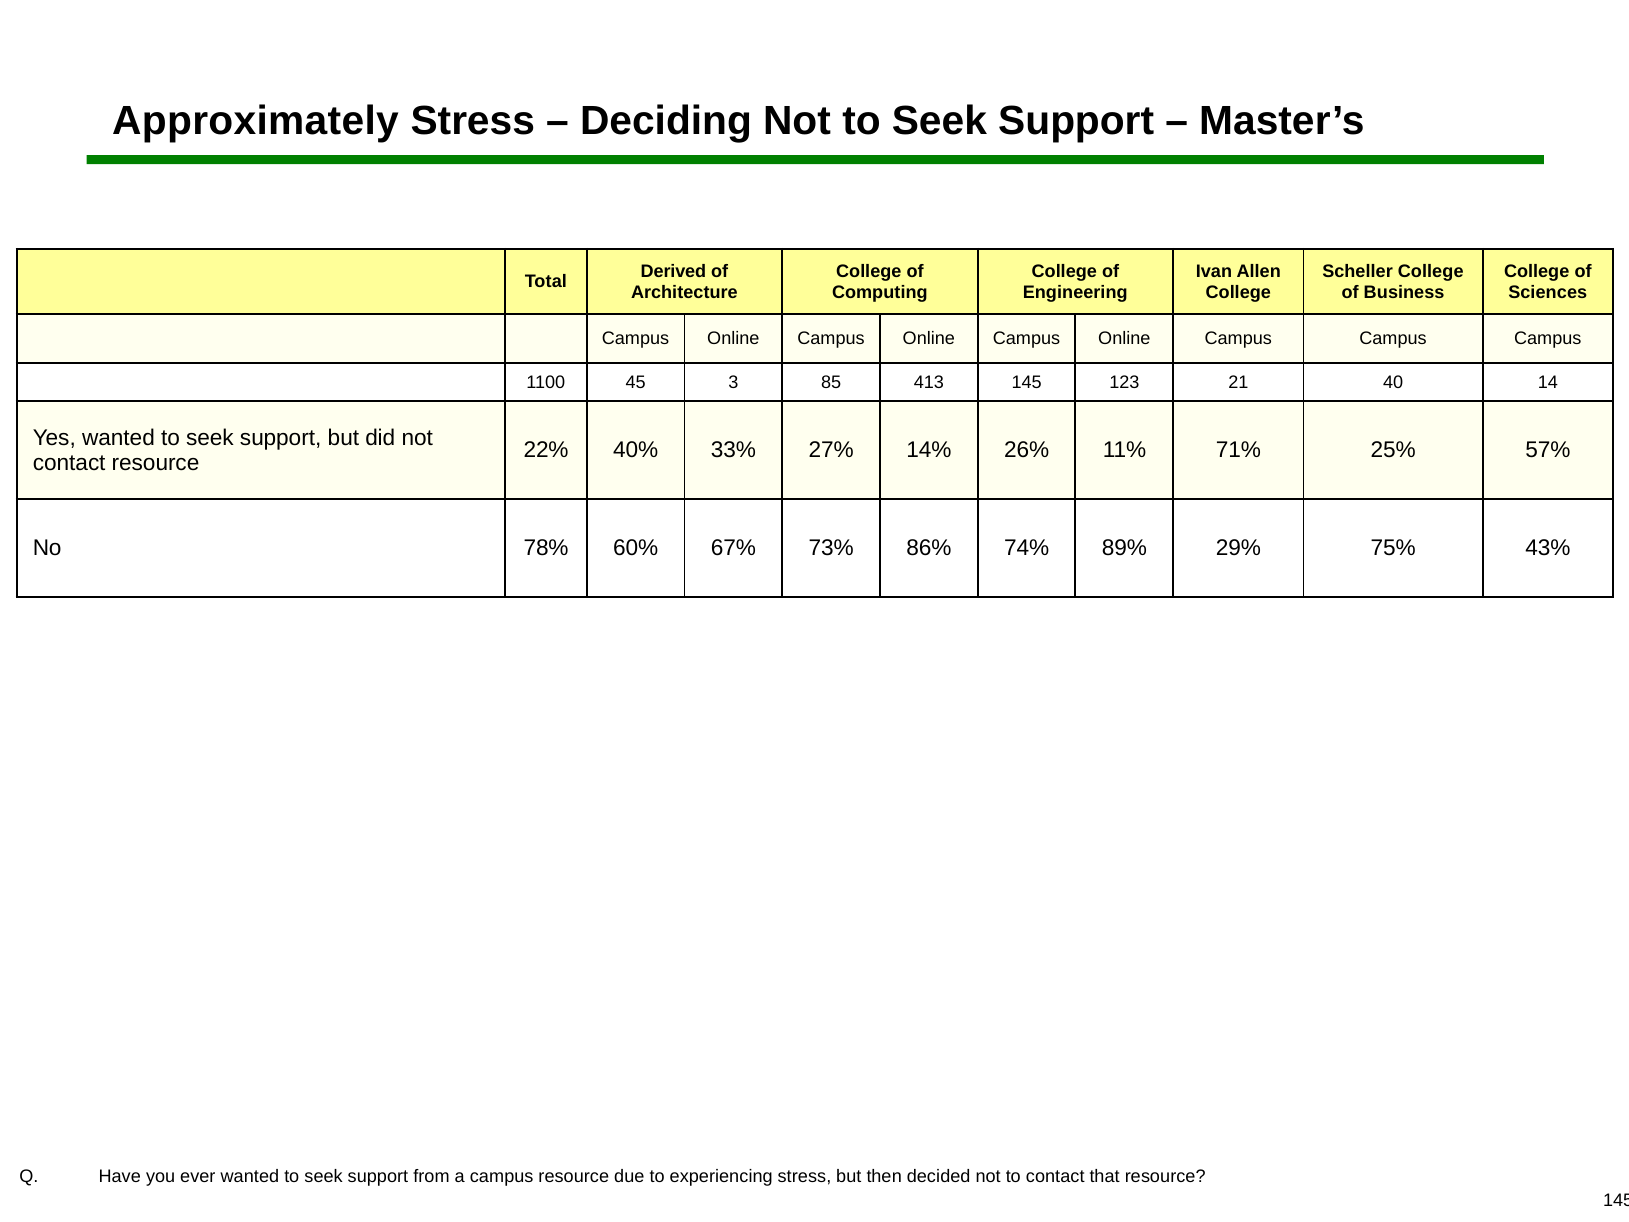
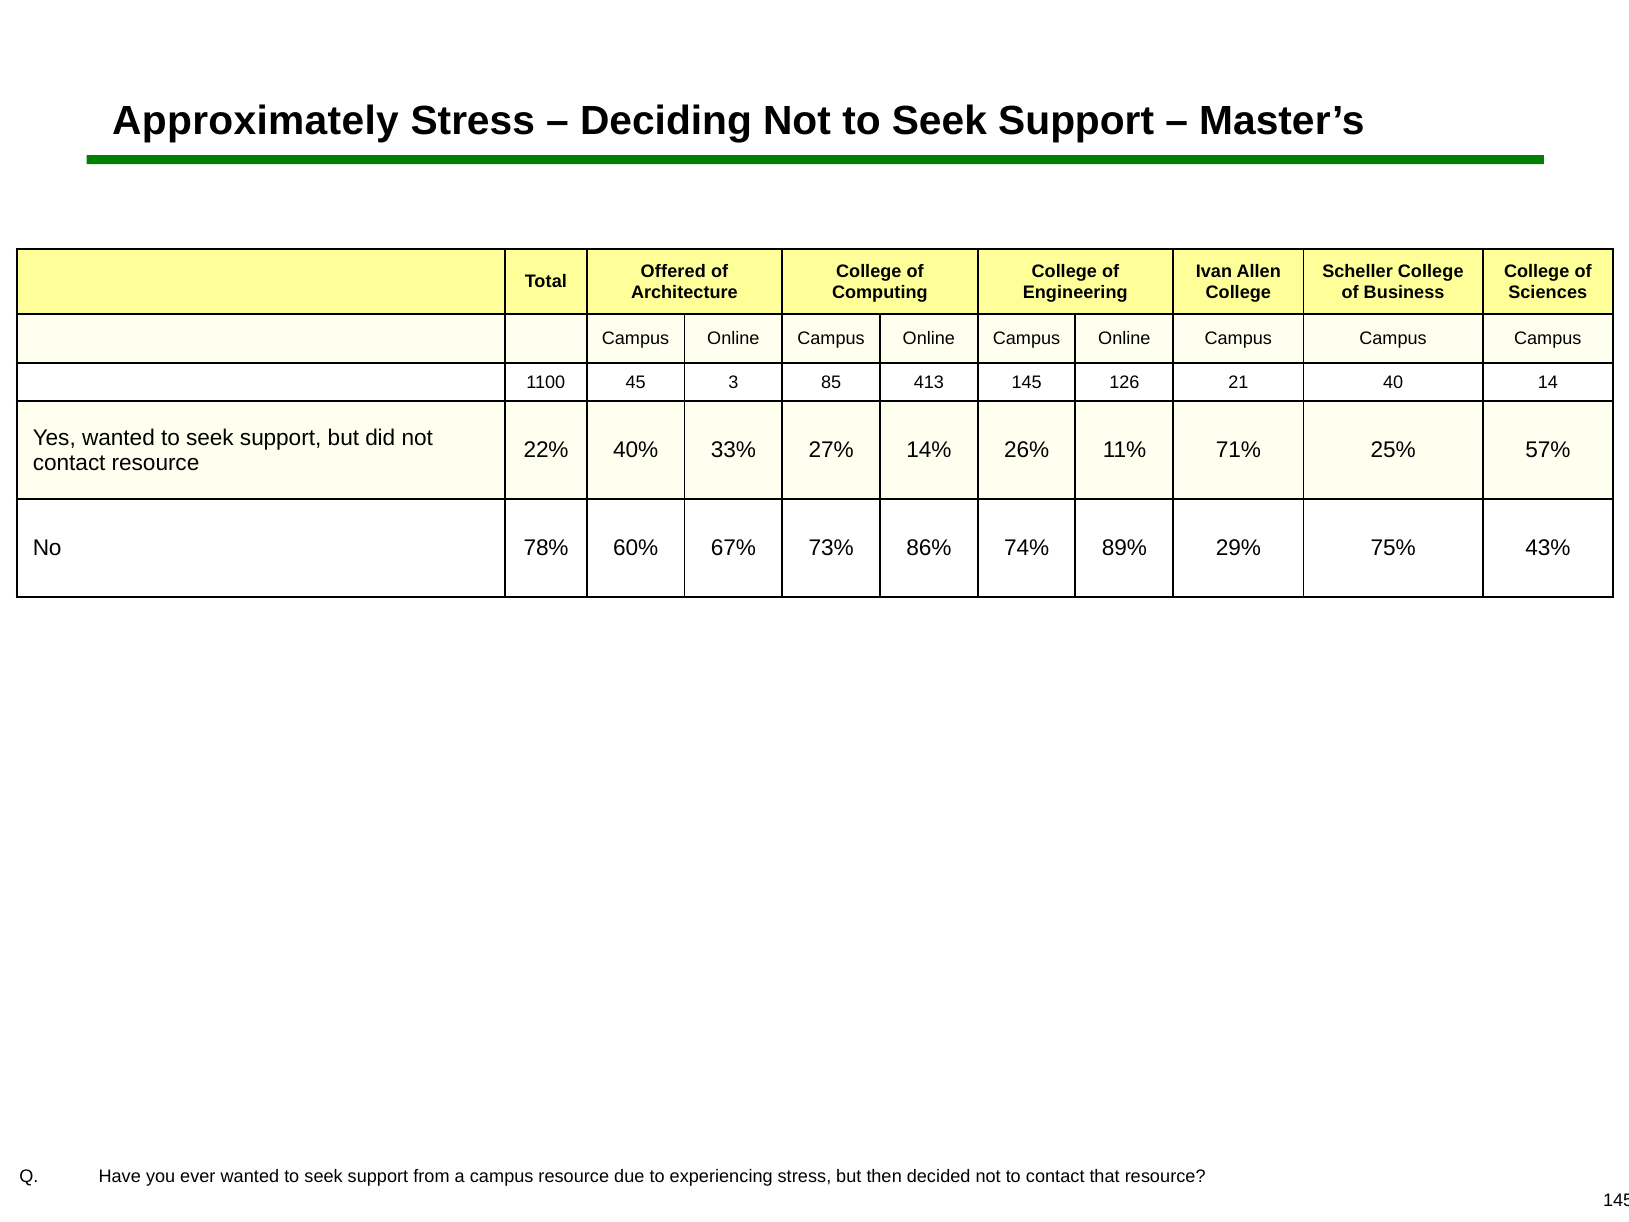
Derived: Derived -> Offered (673, 272)
123: 123 -> 126 (1124, 382)
